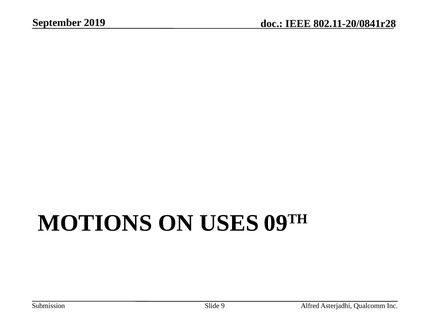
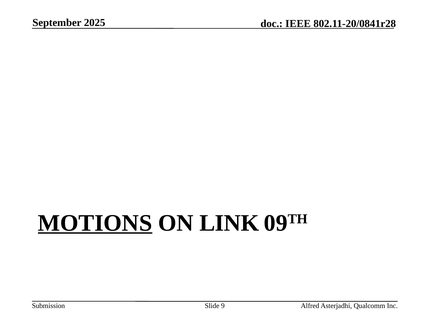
2019: 2019 -> 2025 (95, 23)
MOTIONS underline: none -> present (95, 223)
USES: USES -> LINK (229, 223)
